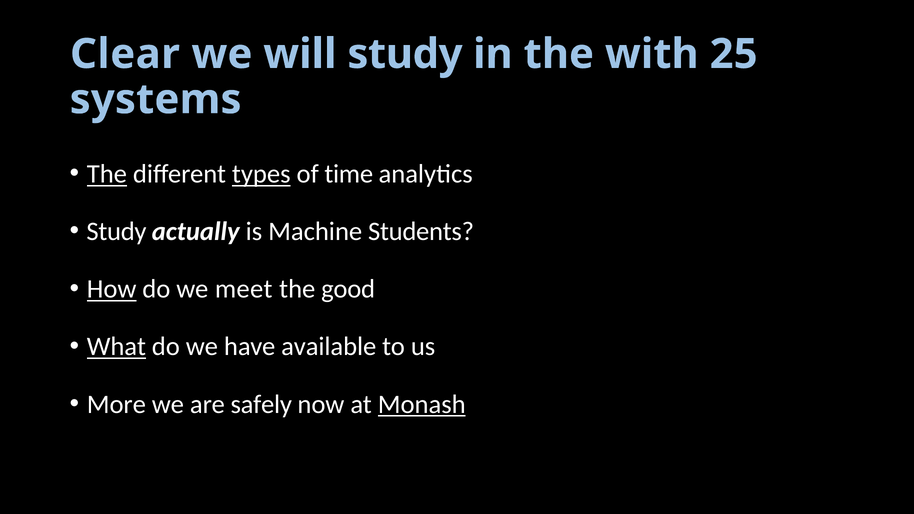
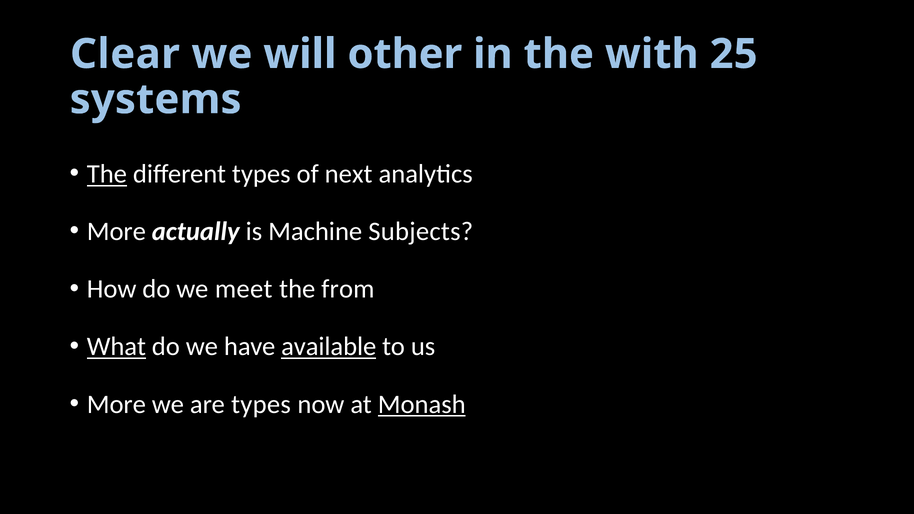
will study: study -> other (405, 54)
types underline: present -> none (261, 174)
time: time -> next (349, 174)
Study: Study -> More (116, 232)
Students: Students -> Subjects (421, 232)
How underline: present -> none (112, 289)
good: good -> from (348, 289)
available underline: none -> present (329, 347)
are safely: safely -> types (261, 404)
